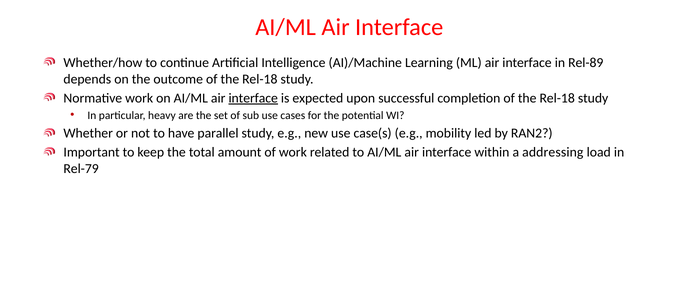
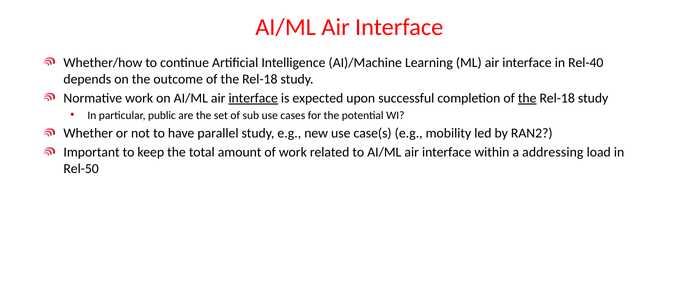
Rel-89: Rel-89 -> Rel-40 (586, 63)
the underline: none -> present (527, 98)
heavy: heavy -> public (162, 115)
Rel-79: Rel-79 -> Rel-50 (81, 169)
